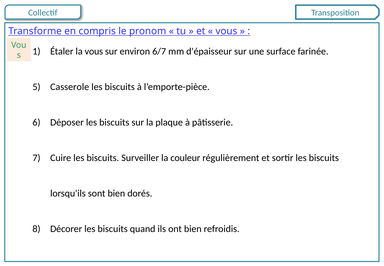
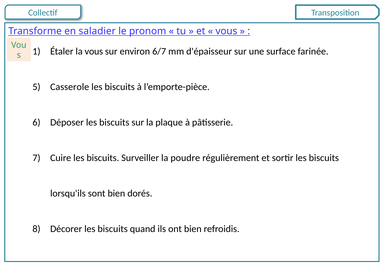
compris: compris -> saladier (97, 31)
couleur: couleur -> poudre (185, 158)
